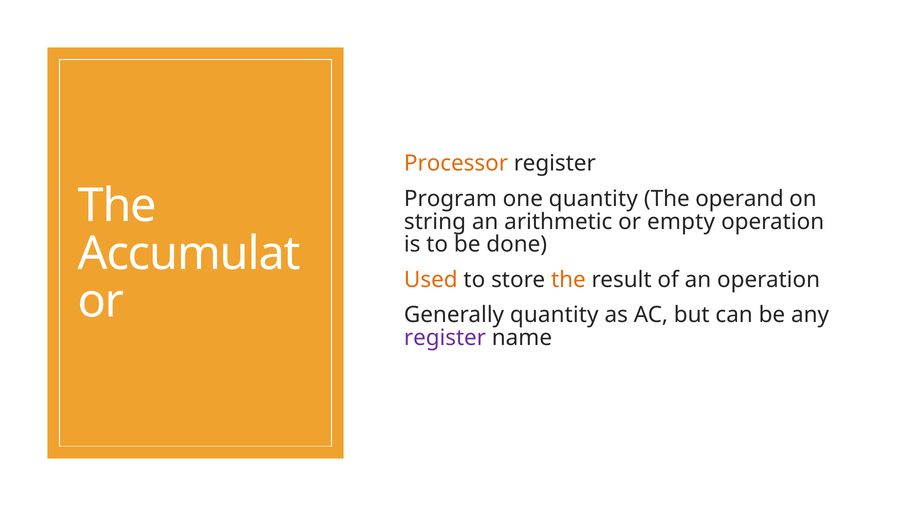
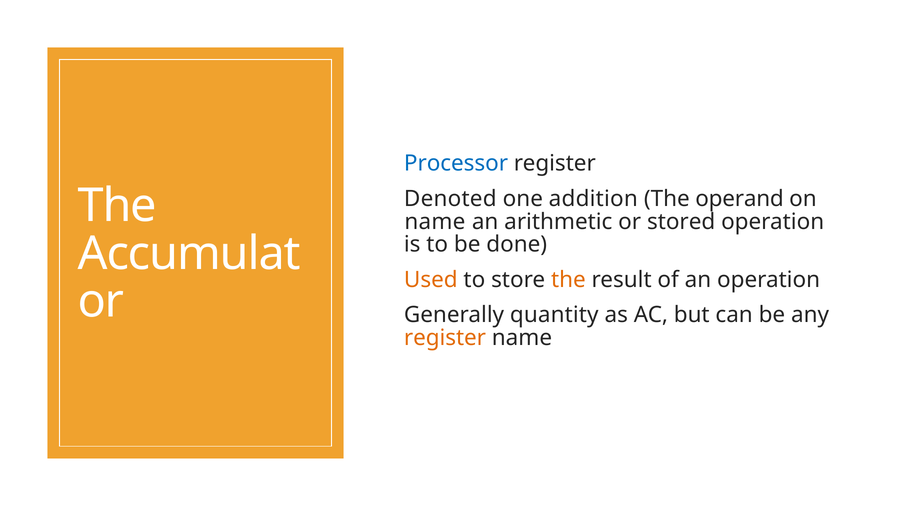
Processor colour: orange -> blue (456, 164)
Program: Program -> Denoted (450, 199)
one quantity: quantity -> addition (593, 199)
string: string -> name (435, 222)
empty: empty -> stored (681, 222)
register colour: purple -> orange (445, 338)
